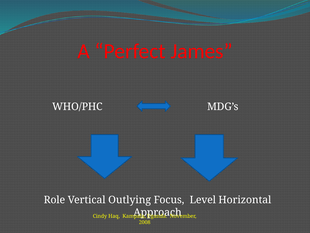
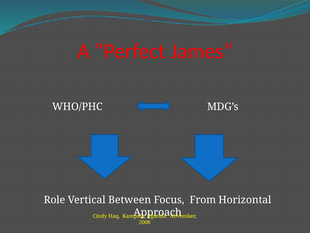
Outlying: Outlying -> Between (130, 200)
Level: Level -> From (203, 200)
